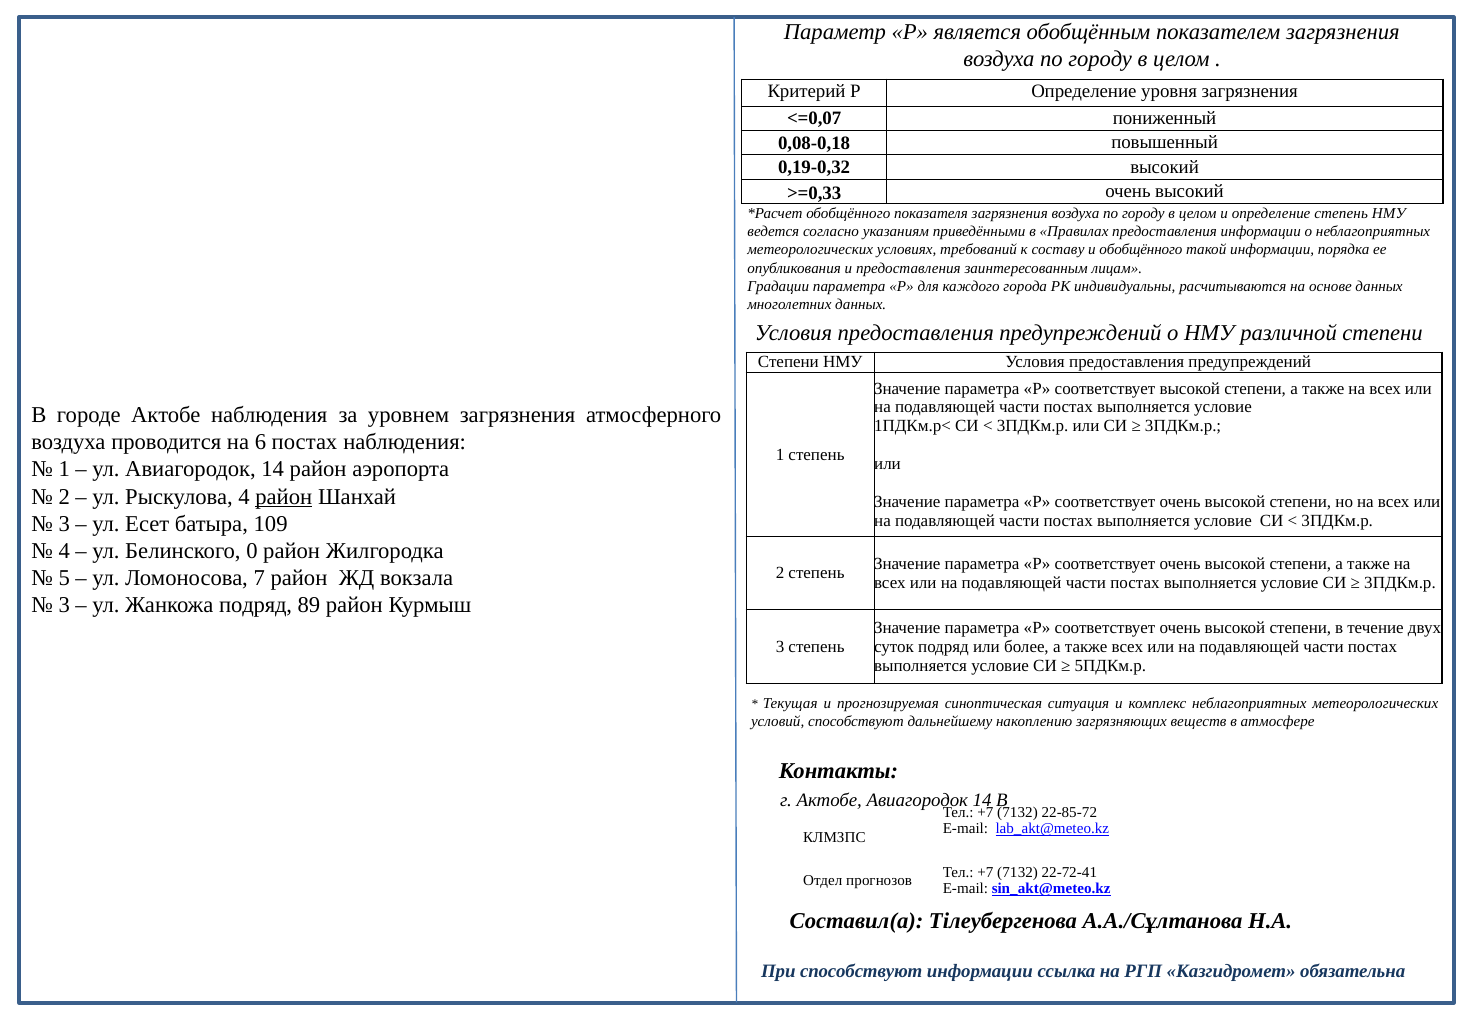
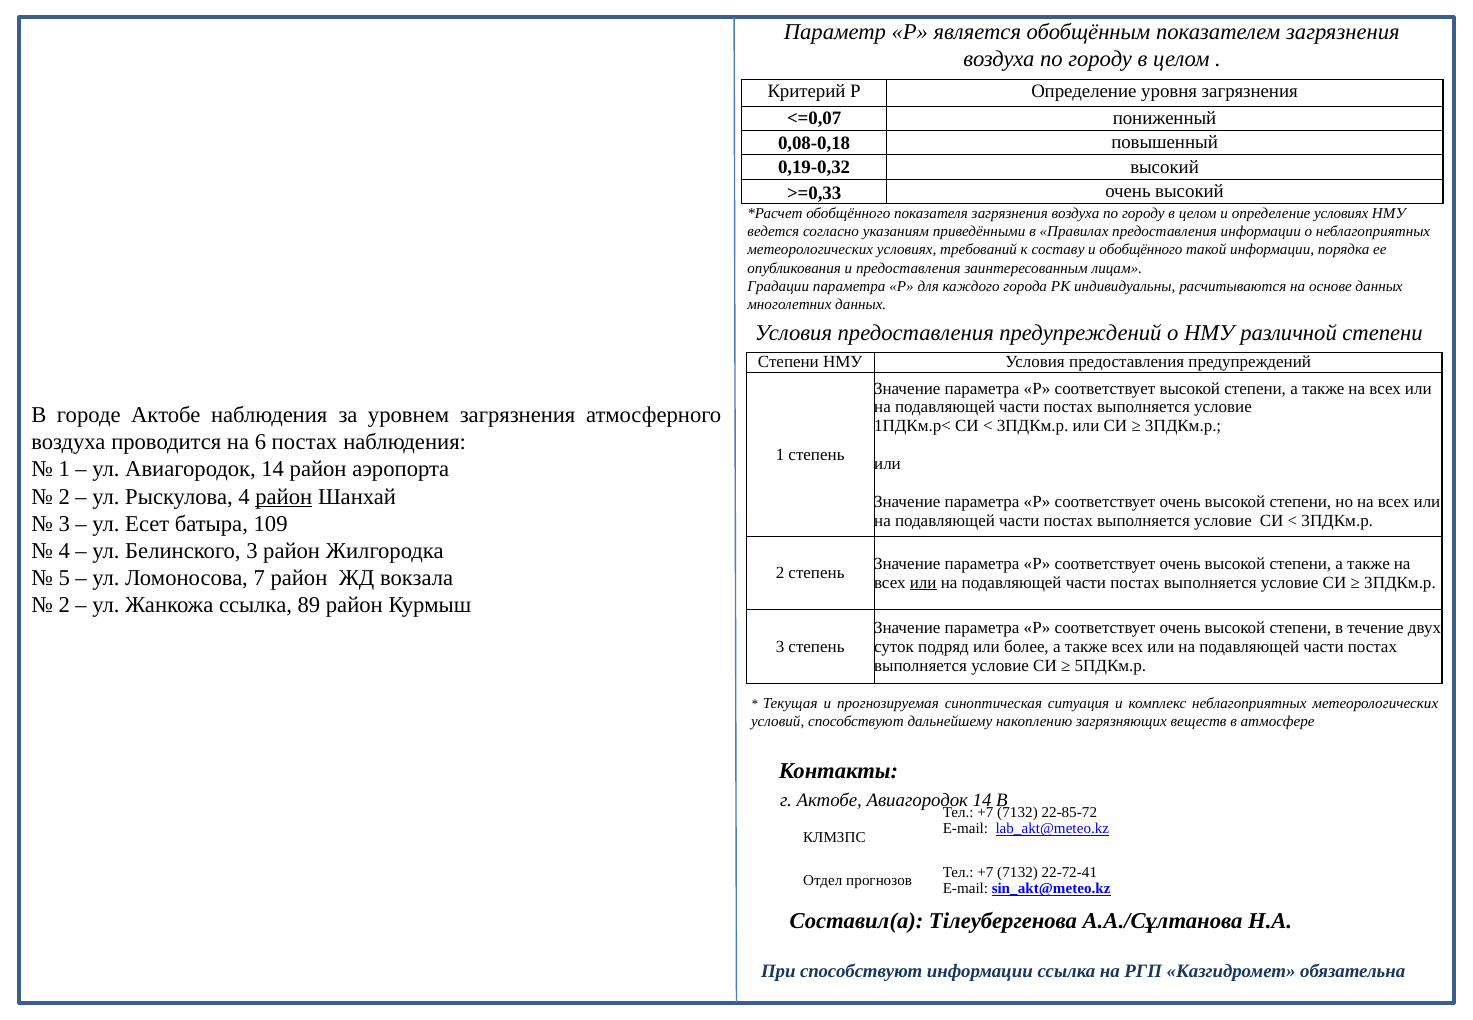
определение степень: степень -> условиях (1341, 214)
Белинского 0: 0 -> 3 (252, 551)
или underline: none -> present (923, 582)
3: 3 -> 2 (64, 605)
Жанкожа подряд: подряд -> ссылка (256, 605)
